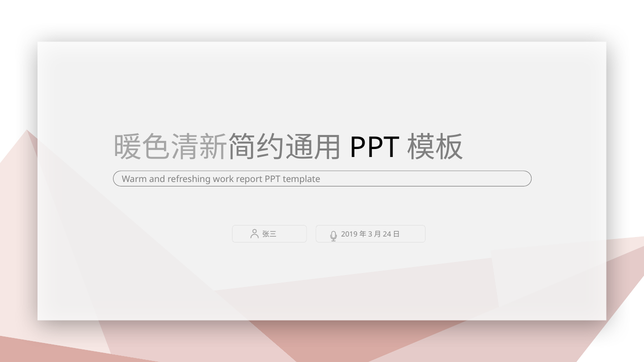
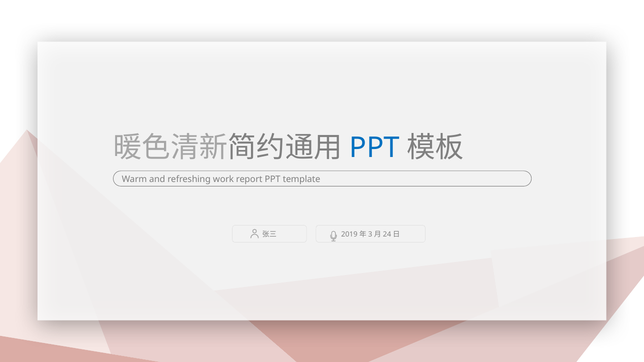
PPT colour: black -> blue (375, 148)
